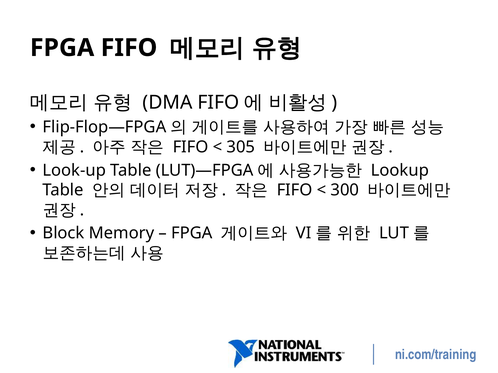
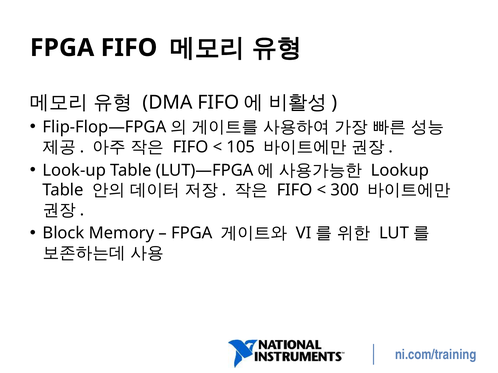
305: 305 -> 105 (241, 147)
